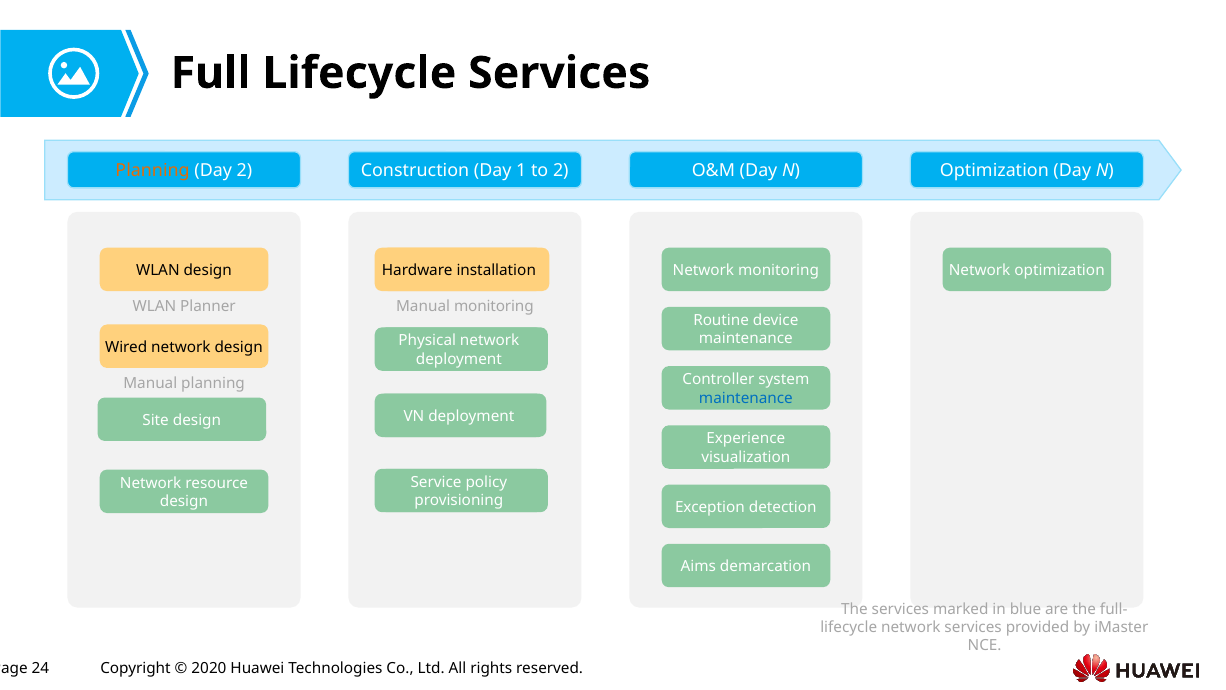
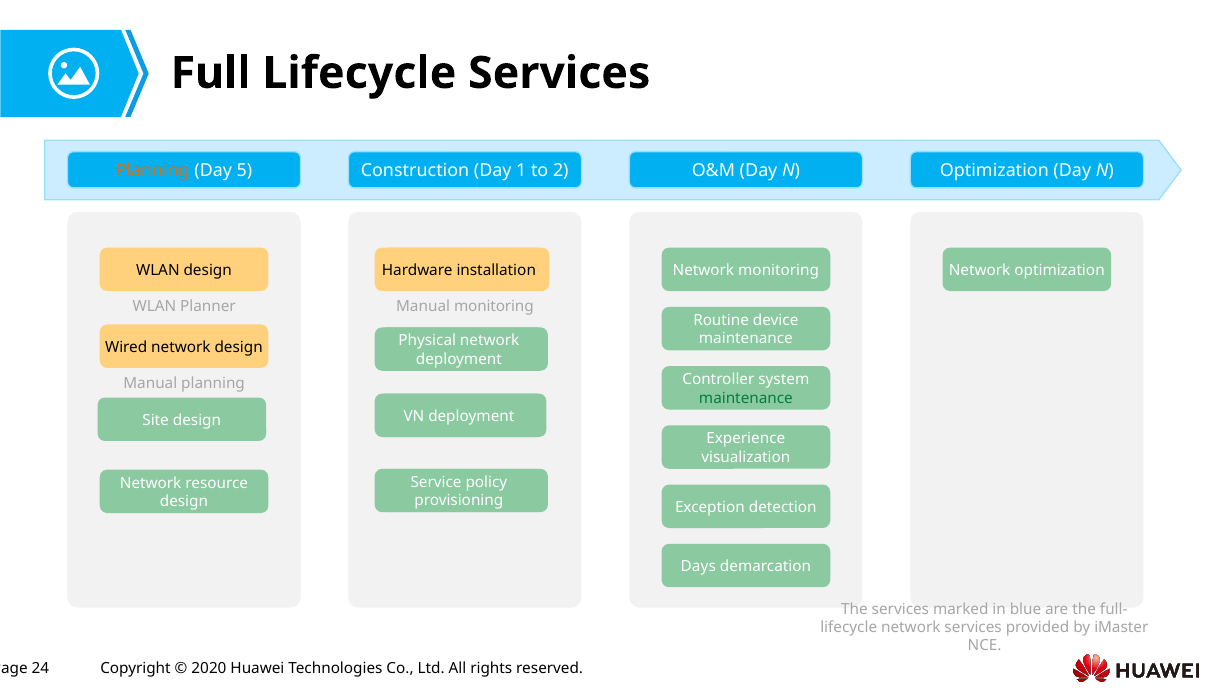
Day 2: 2 -> 5 (245, 171)
maintenance colour: blue -> green (746, 398)
Aims: Aims -> Days (698, 566)
